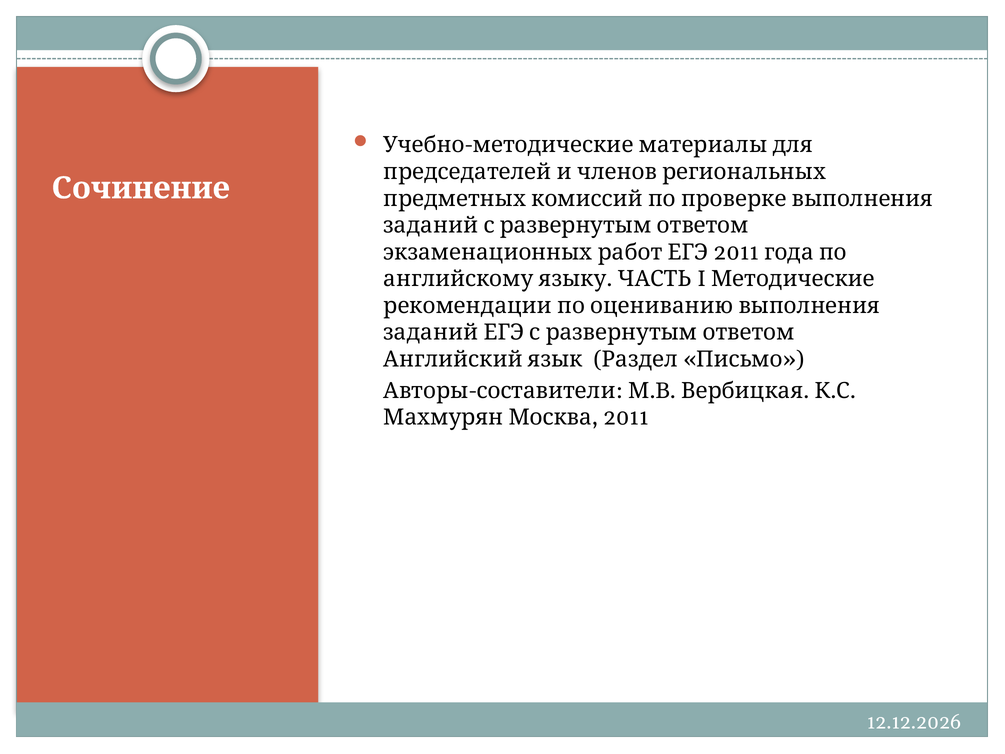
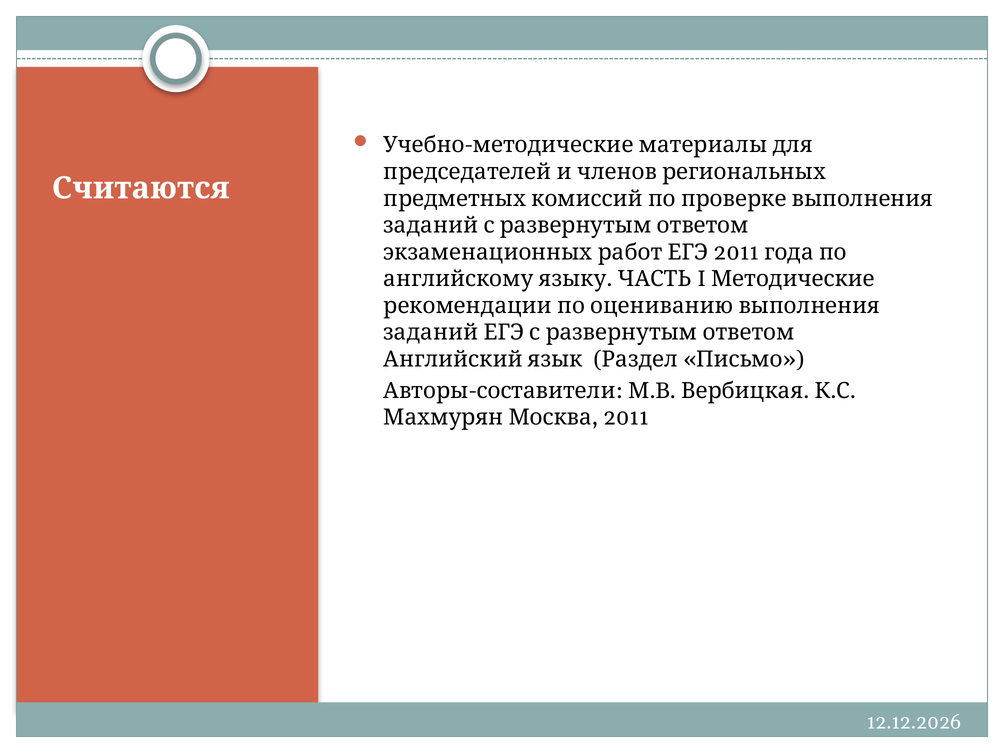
Сочинение: Сочинение -> Считаются (141, 188)
